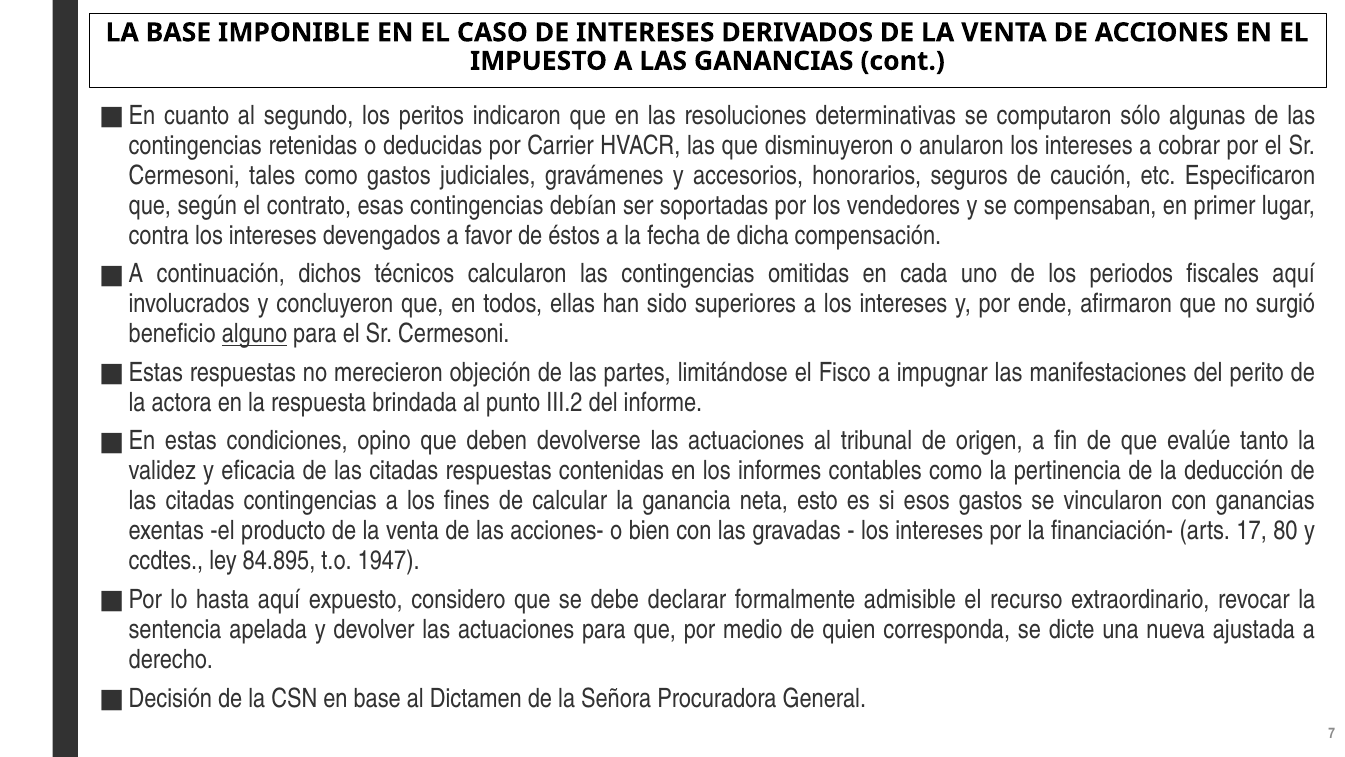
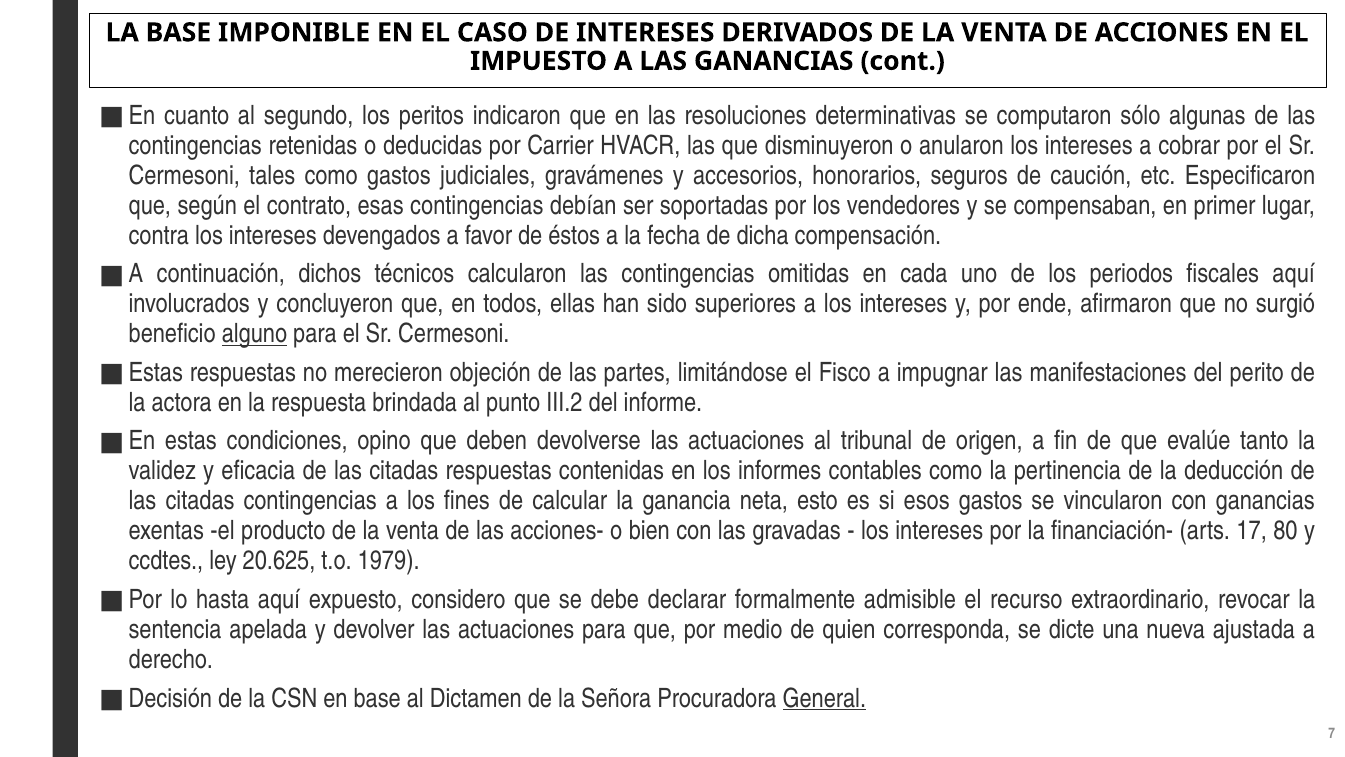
84.895: 84.895 -> 20.625 (279, 561)
1947: 1947 -> 1979 (389, 561)
General underline: none -> present (824, 698)
